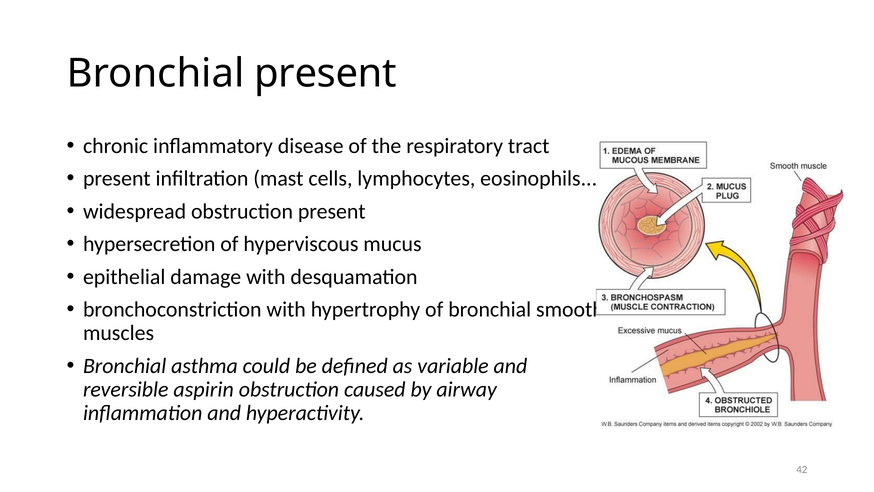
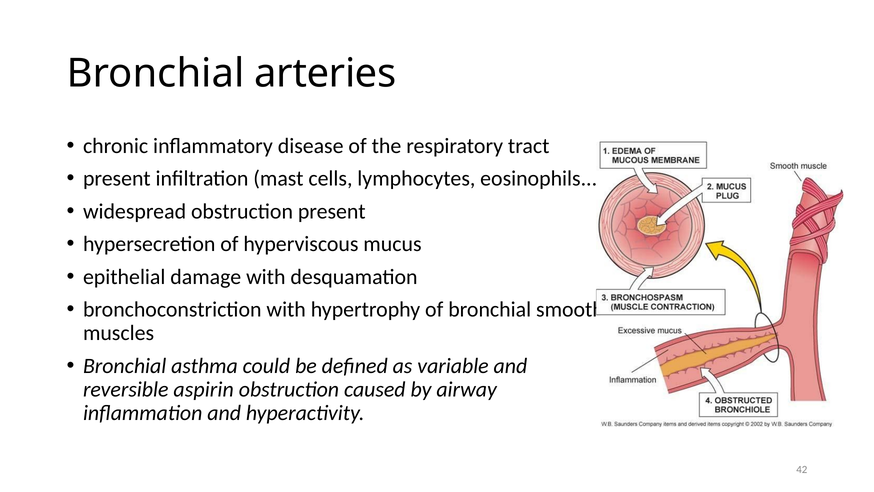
Bronchial present: present -> arteries (325, 73)
